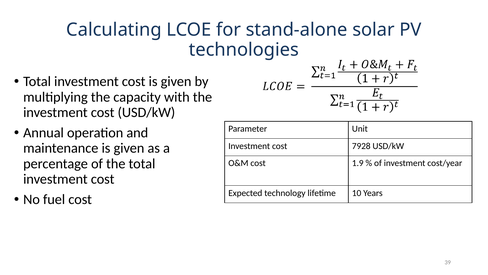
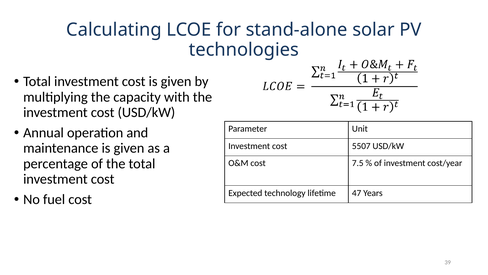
7928: 7928 -> 5507 (361, 146)
1.9: 1.9 -> 7.5 (358, 163)
10: 10 -> 47 (357, 193)
